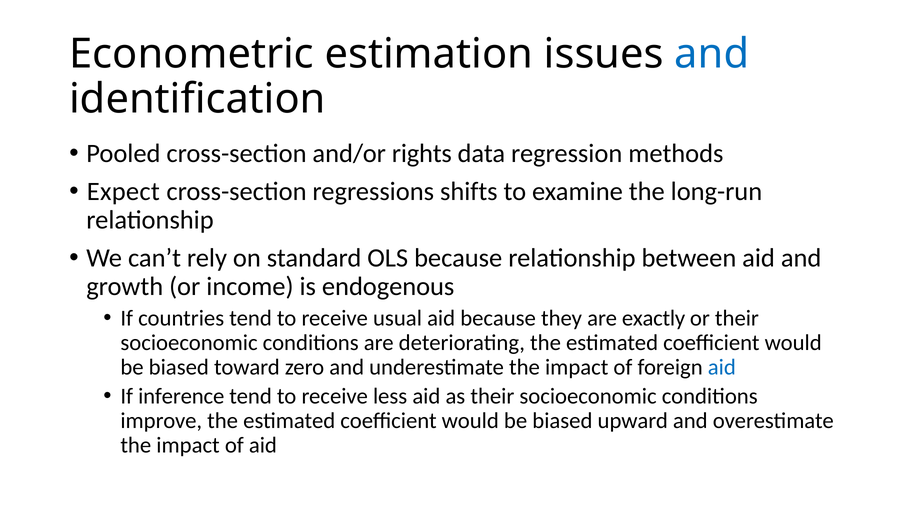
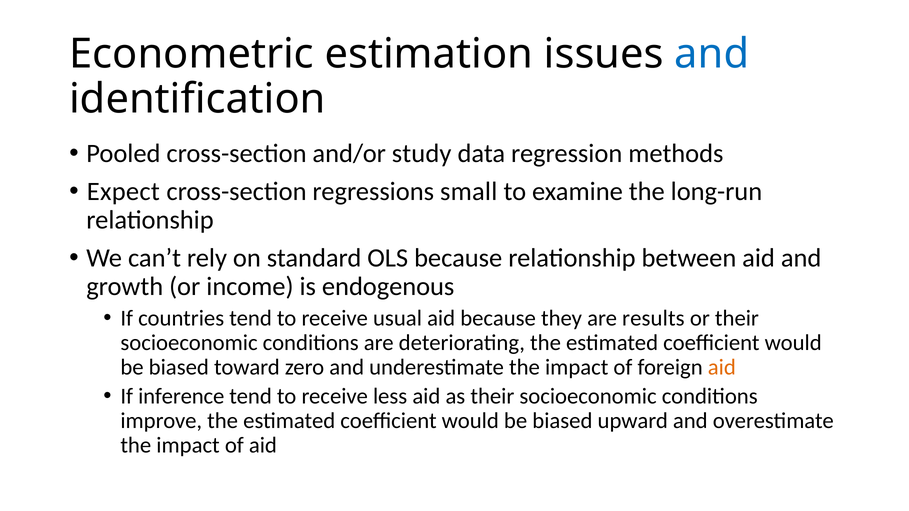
rights: rights -> study (422, 154)
shifts: shifts -> small (469, 192)
exactly: exactly -> results (653, 318)
aid colour: blue -> orange (722, 367)
